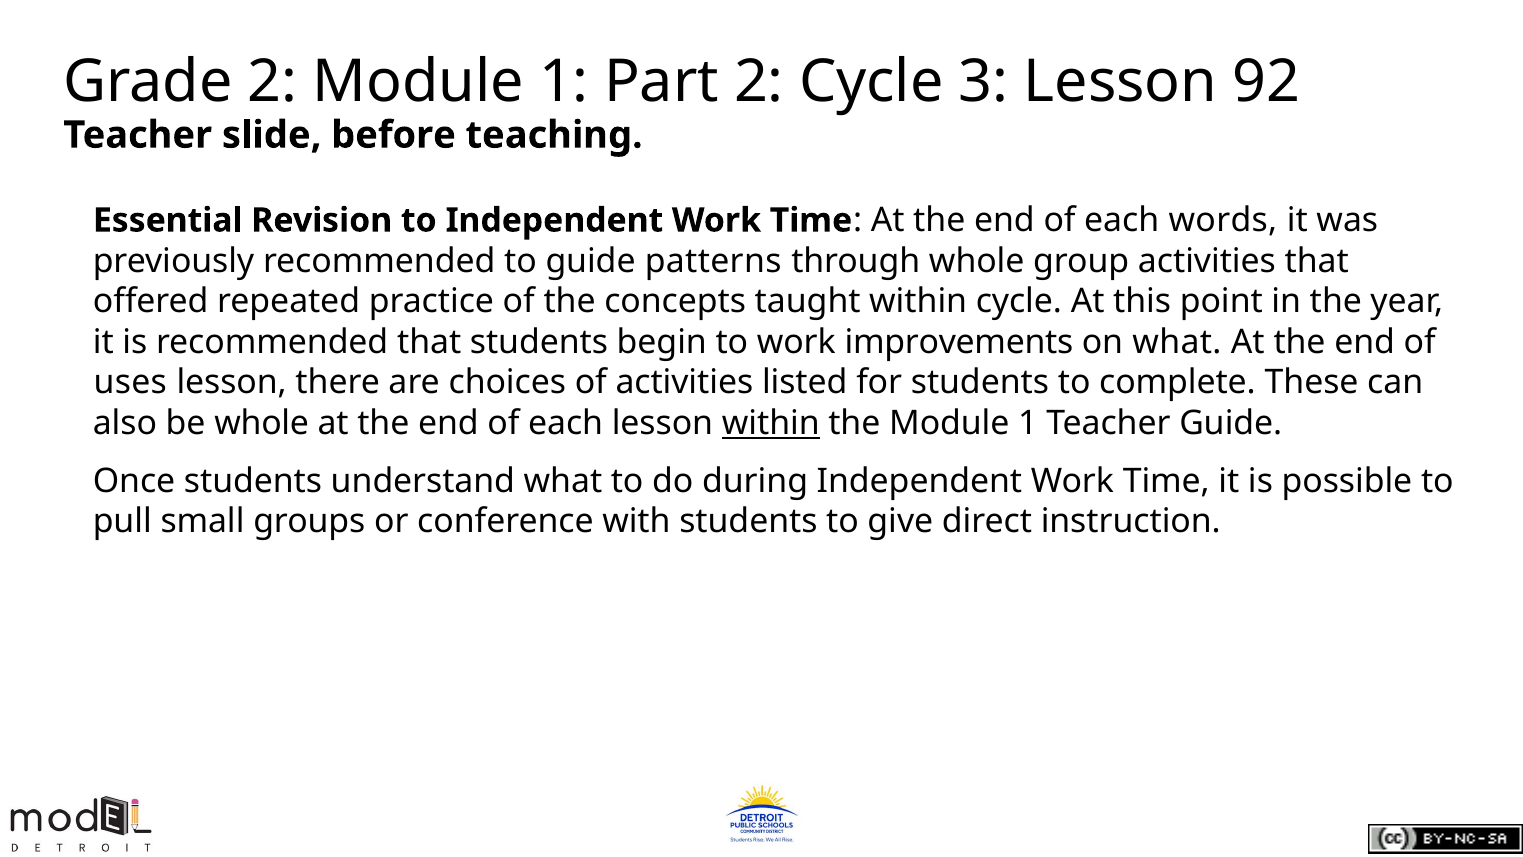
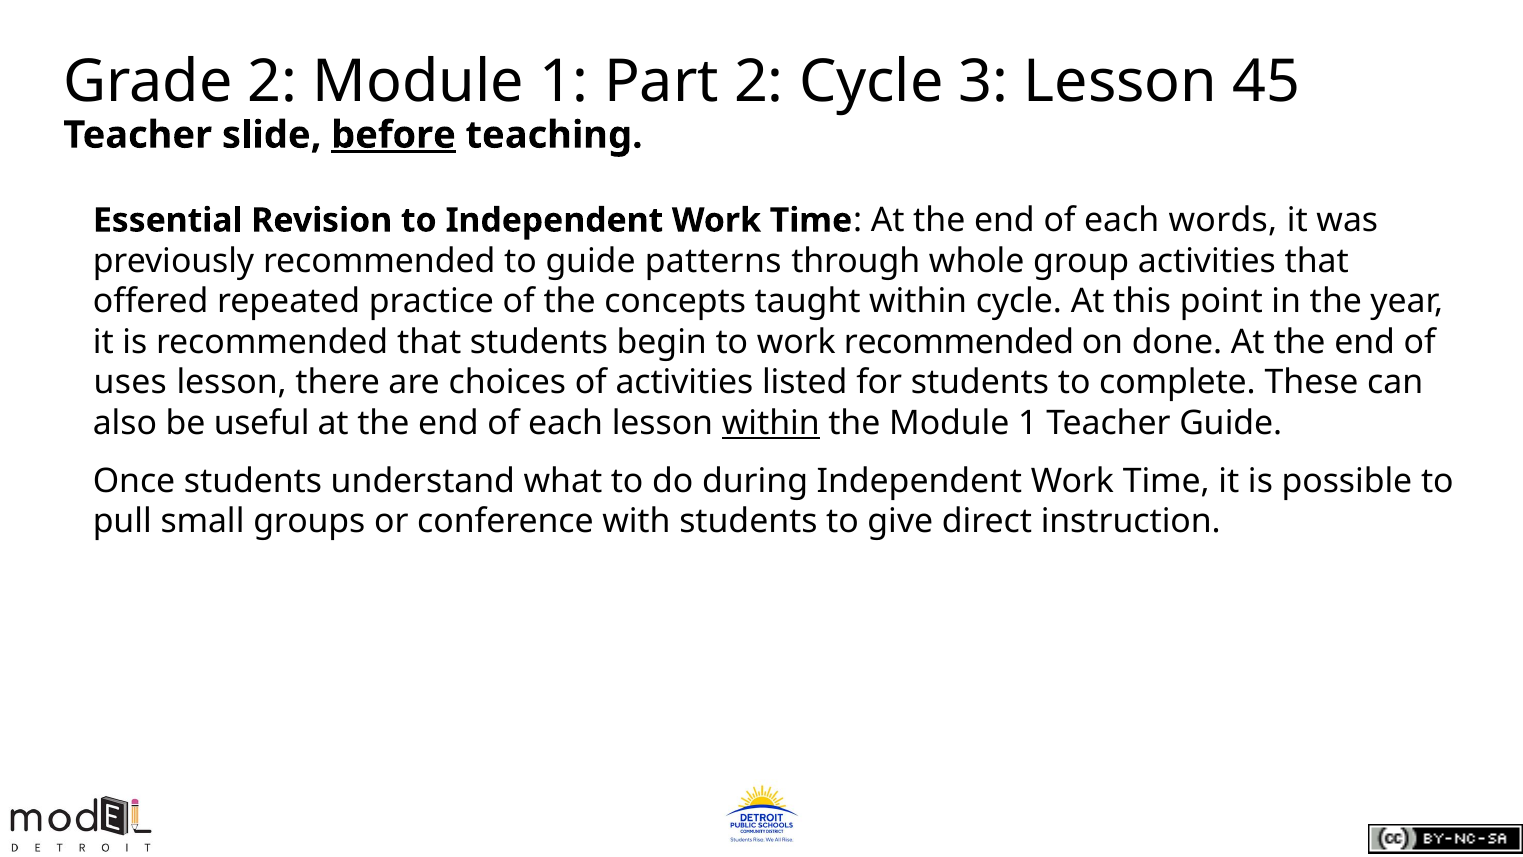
92: 92 -> 45 (1266, 82)
before underline: none -> present (393, 135)
work improvements: improvements -> recommended (959, 342)
on what: what -> done (1177, 342)
be whole: whole -> useful (262, 423)
